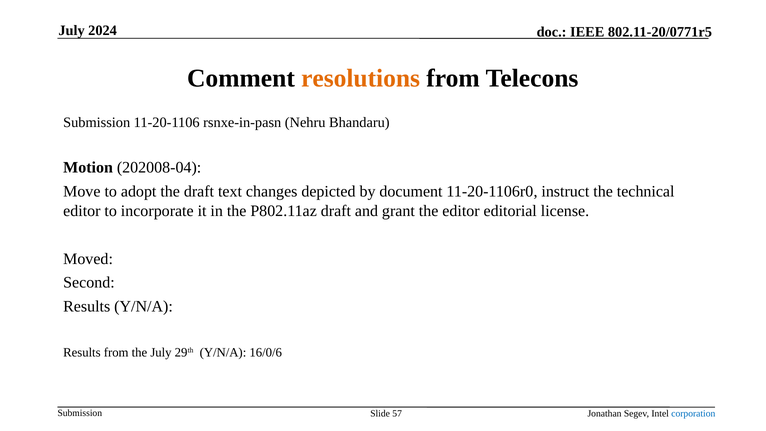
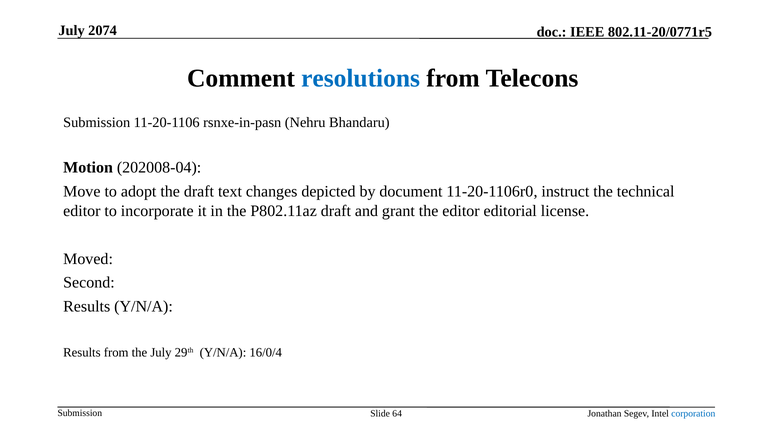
2024: 2024 -> 2074 (103, 30)
resolutions colour: orange -> blue (361, 78)
16/0/6: 16/0/6 -> 16/0/4 (266, 352)
57: 57 -> 64 (397, 413)
